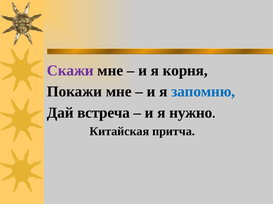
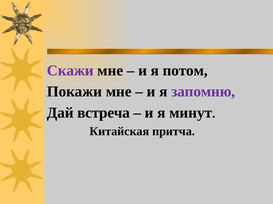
корня: корня -> потом (185, 71)
запомню colour: blue -> purple (203, 92)
нужно: нужно -> минут (191, 113)
